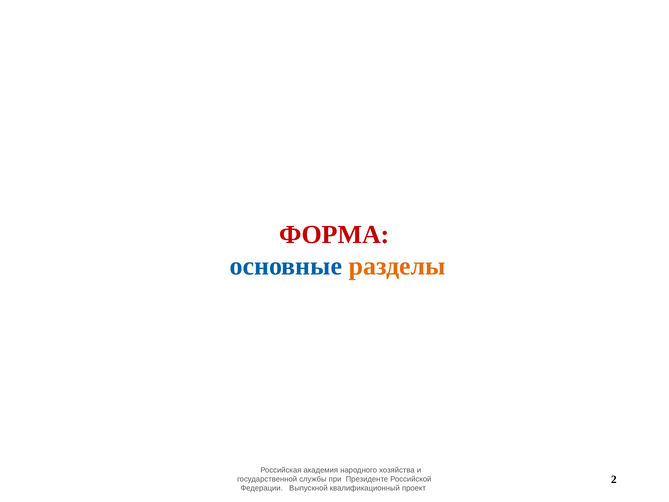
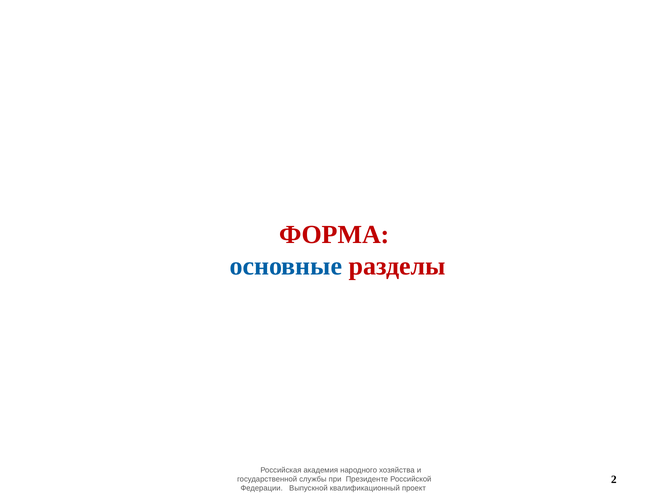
разделы colour: orange -> red (397, 266)
